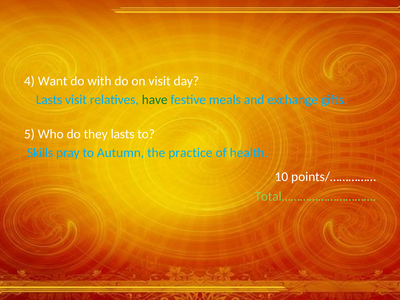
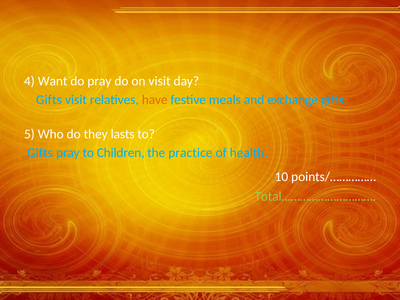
do with: with -> pray (99, 81)
Lasts: Lasts -> Gifts (49, 100)
have colour: green -> orange (155, 100)
Skills: Skills -> Gifts (40, 153)
Autumn: Autumn -> Children (121, 153)
